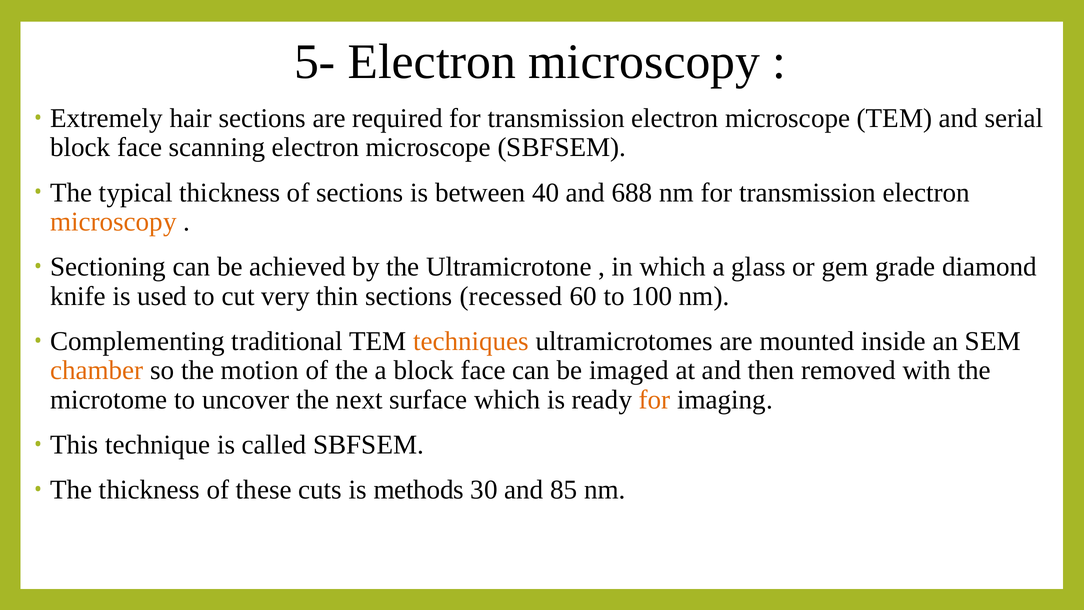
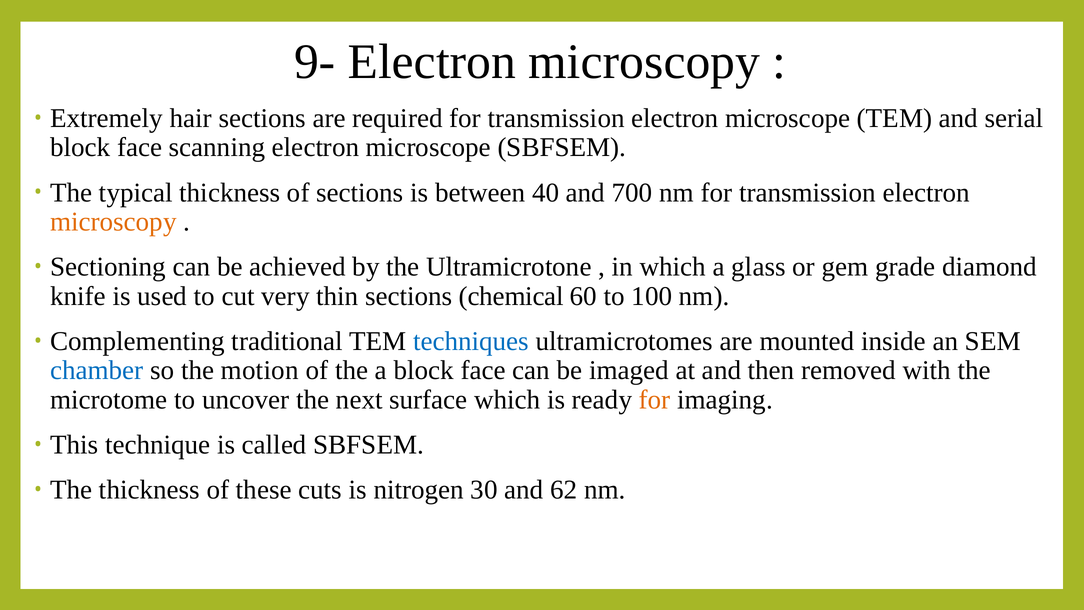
5-: 5- -> 9- (315, 62)
688: 688 -> 700 (632, 192)
recessed: recessed -> chemical (511, 296)
techniques colour: orange -> blue (471, 341)
chamber colour: orange -> blue (97, 370)
methods: methods -> nitrogen (419, 490)
85: 85 -> 62 (564, 490)
